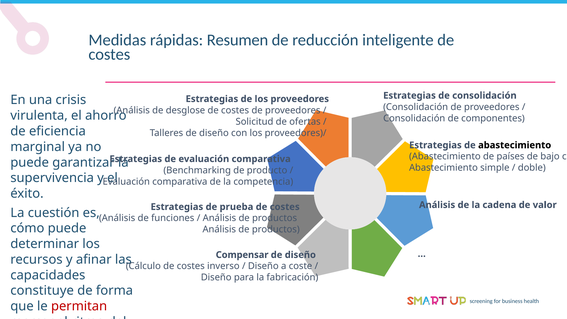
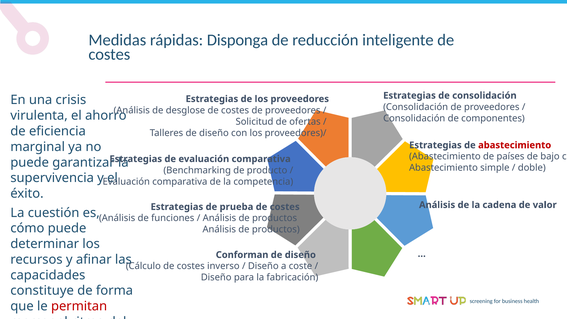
Resumen: Resumen -> Disponga (237, 40)
abastecimiento colour: black -> red (515, 145)
Compensar: Compensar -> Conforman (242, 255)
